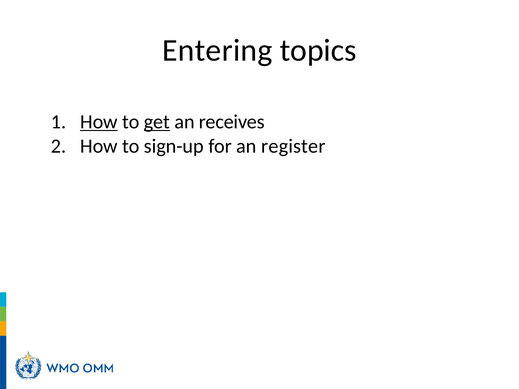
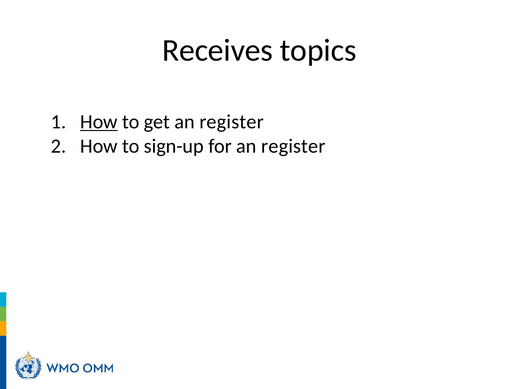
Entering: Entering -> Receives (217, 50)
get underline: present -> none (157, 122)
receives: receives -> register (232, 122)
